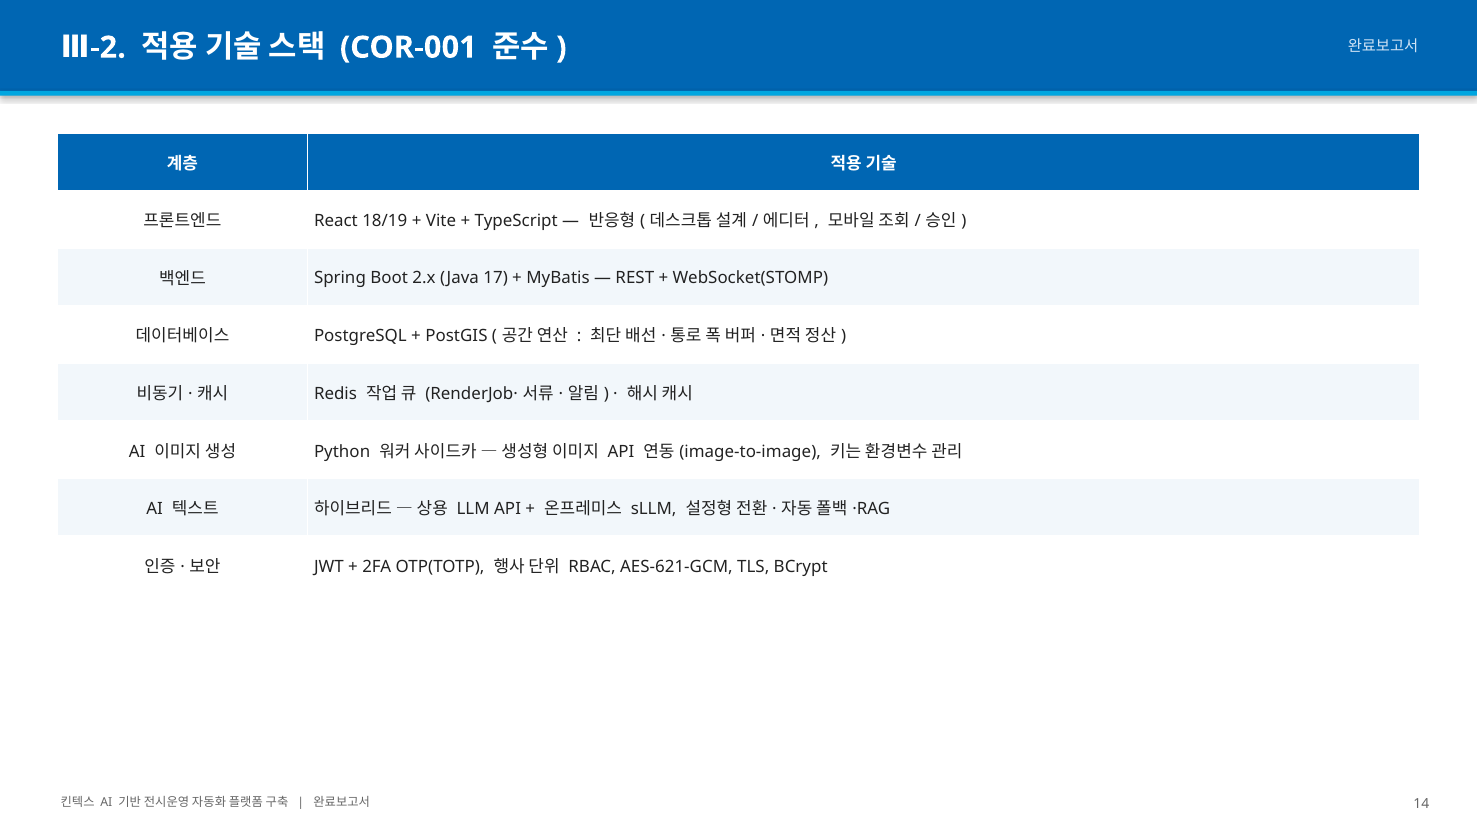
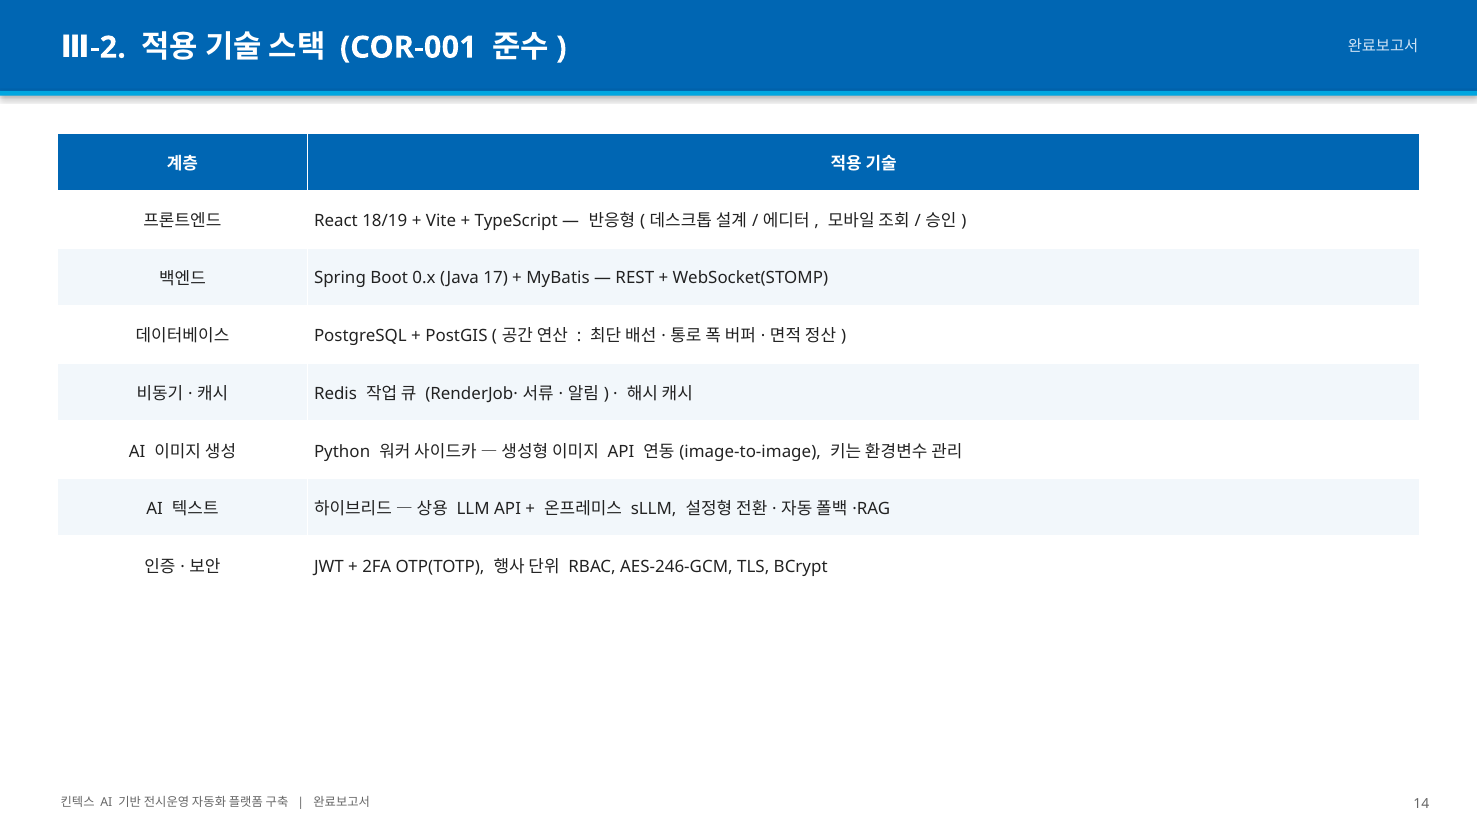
2.x: 2.x -> 0.x (424, 278)
AES-621-GCM: AES-621-GCM -> AES-246-GCM (676, 566)
